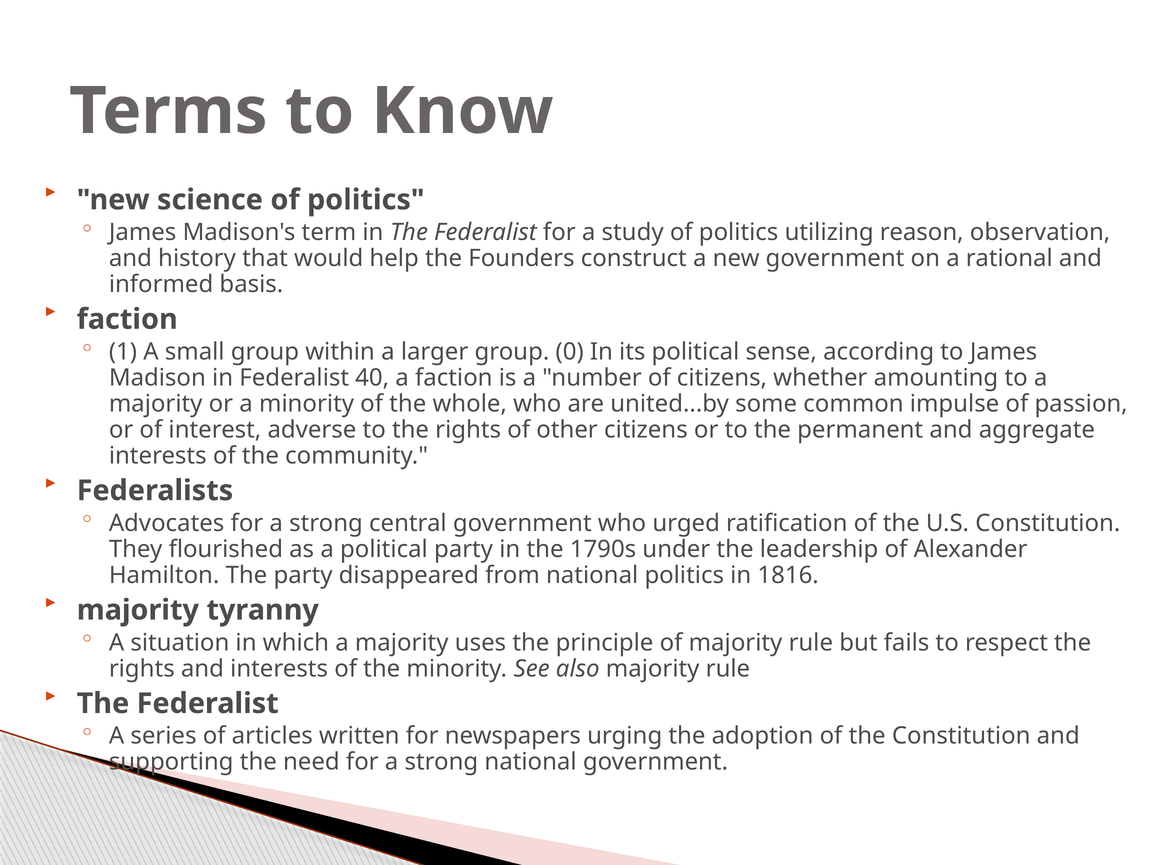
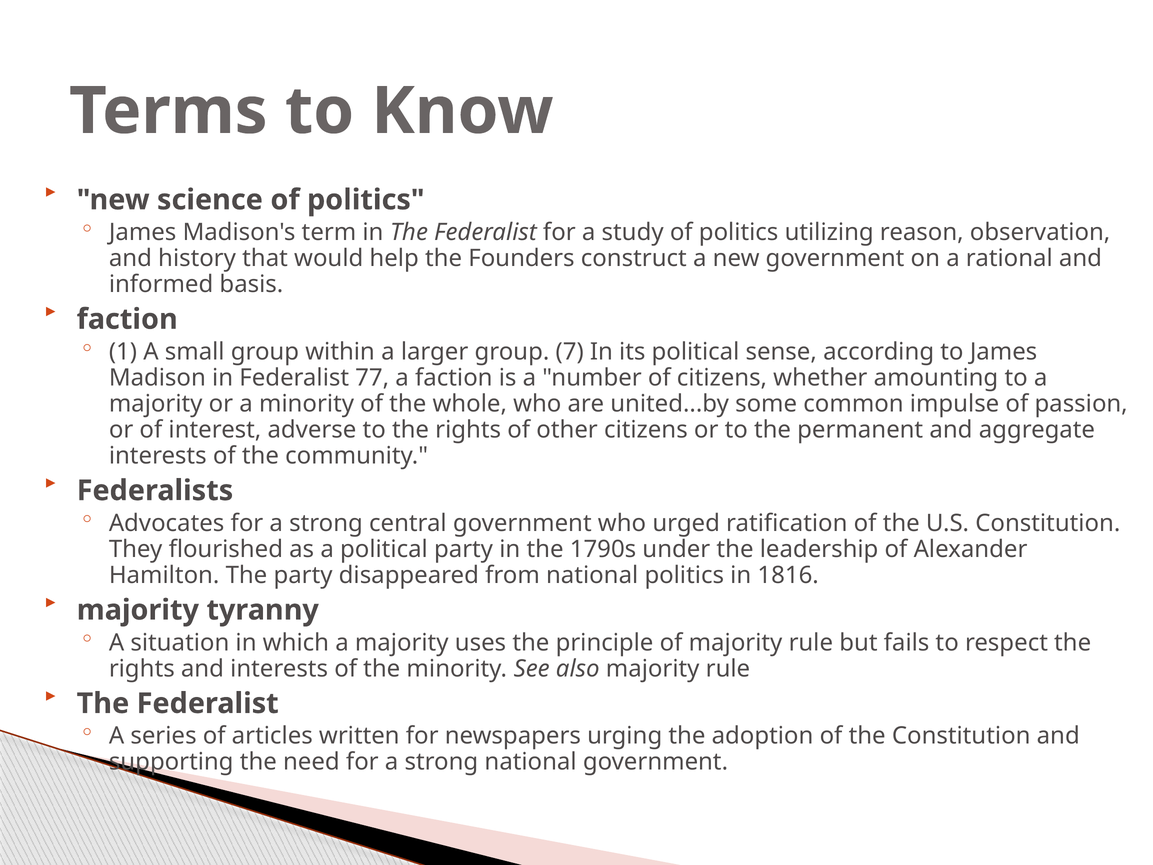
0: 0 -> 7 (570, 352)
40: 40 -> 77 (372, 378)
